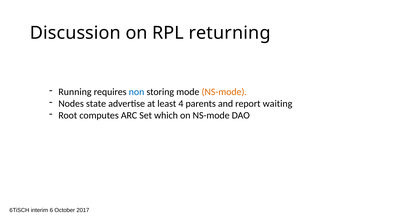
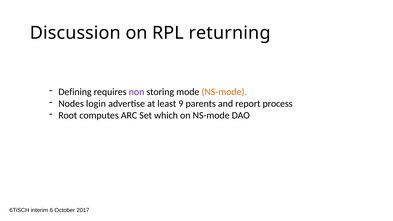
Running: Running -> Defining (75, 92)
non colour: blue -> purple (137, 92)
state: state -> login (96, 104)
4: 4 -> 9 (181, 104)
waiting: waiting -> process (278, 104)
